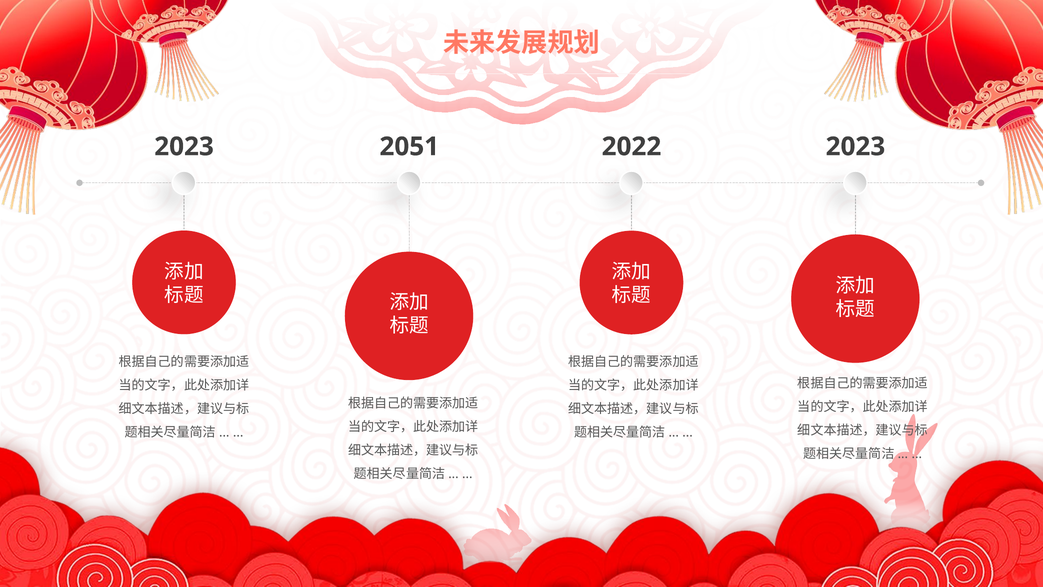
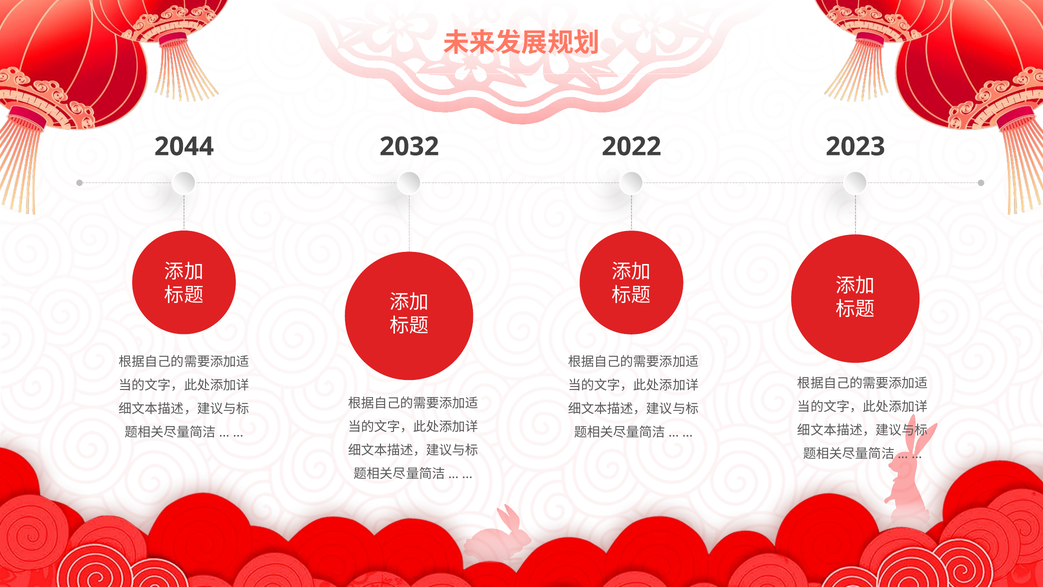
2023: 2023 -> 2044 (184, 147)
2051: 2051 -> 2032 (409, 147)
